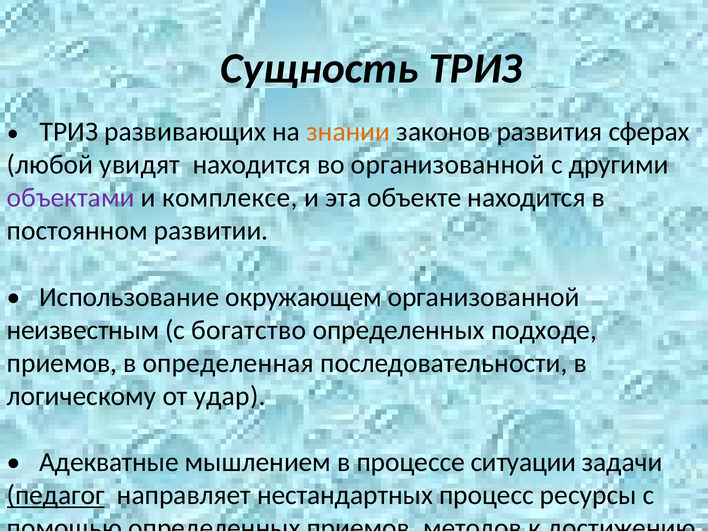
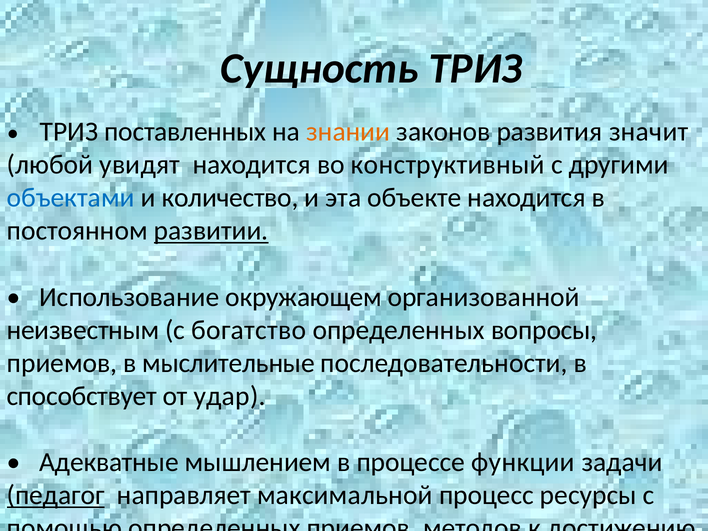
развивающих: развивающих -> поставленных (185, 132)
сферах: сферах -> значит (649, 132)
во организованной: организованной -> конструктивный (448, 165)
объектами colour: purple -> blue (71, 198)
комплексе: комплексе -> количество (230, 198)
развитии underline: none -> present (211, 231)
подходе: подходе -> вопросы (544, 330)
определенная: определенная -> мыслительные (228, 363)
логическому: логическому -> способствует (82, 396)
ситуации: ситуации -> функции (523, 462)
нестандартных: нестандартных -> максимальной (345, 495)
